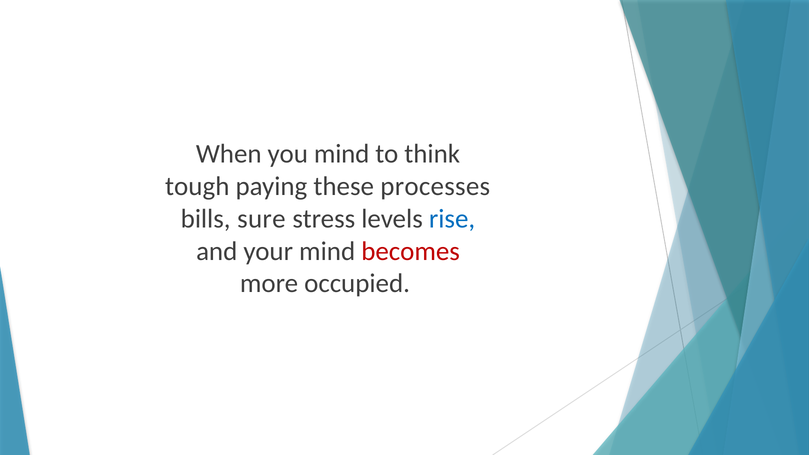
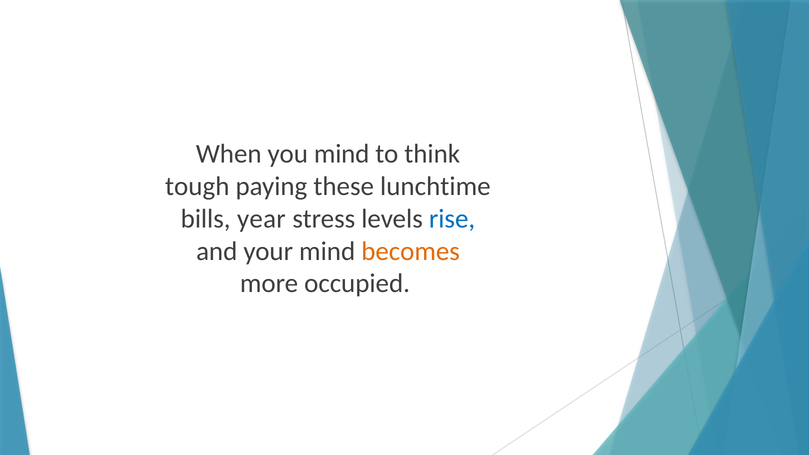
processes: processes -> lunchtime (435, 186)
sure: sure -> year (261, 219)
becomes colour: red -> orange (411, 251)
